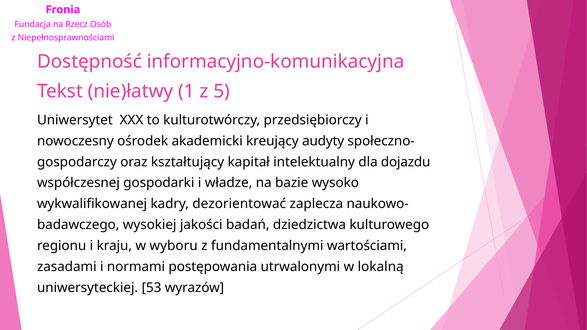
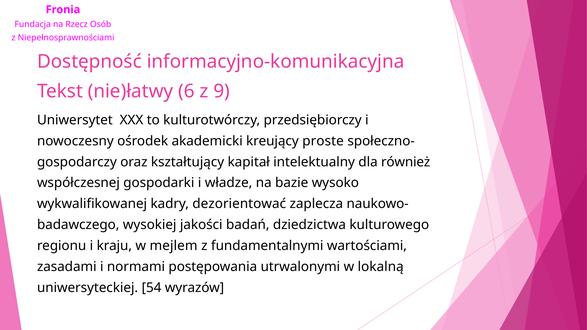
1: 1 -> 6 (186, 91)
5: 5 -> 9 (222, 91)
audyty: audyty -> proste (323, 141)
dojazdu: dojazdu -> również (406, 162)
wyboru: wyboru -> mejlem (174, 246)
53: 53 -> 54 (151, 288)
